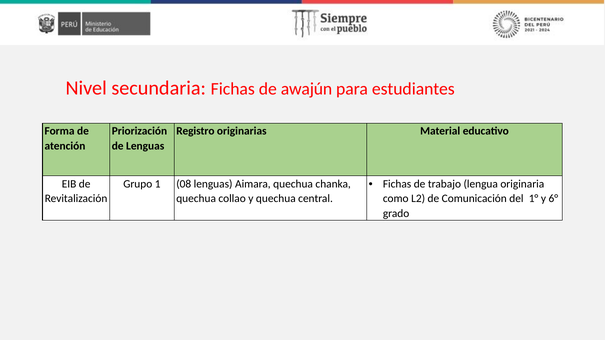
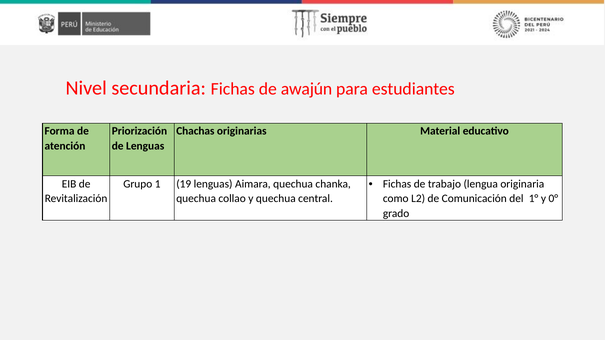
Registro: Registro -> Chachas (195, 131)
08: 08 -> 19 (184, 184)
6°: 6° -> 0° (553, 199)
